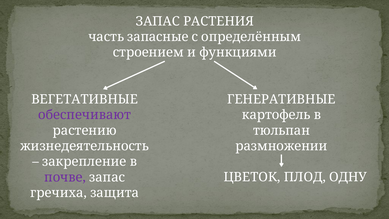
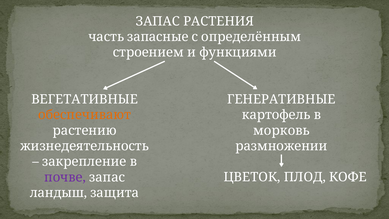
обеспечивают colour: purple -> orange (85, 115)
тюльпан: тюльпан -> морковь (281, 130)
ОДНУ: ОДНУ -> КОФЕ (348, 177)
гречиха: гречиха -> ландыш (59, 193)
